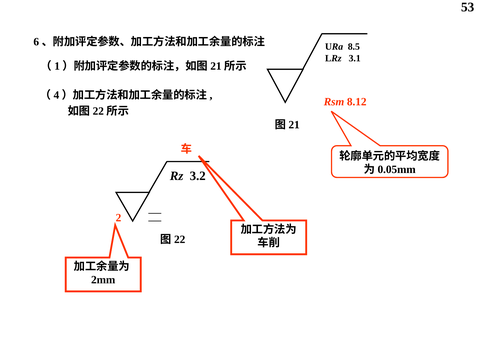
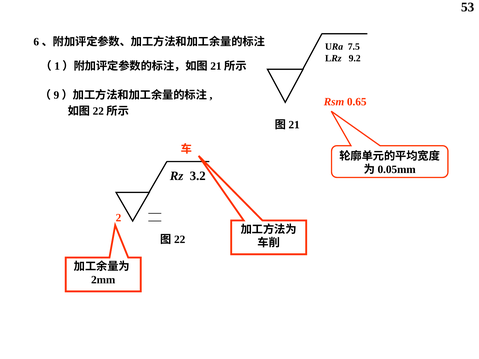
8.5: 8.5 -> 7.5 (354, 47)
3.1: 3.1 -> 9.2 (355, 58)
4: 4 -> 9 (56, 95)
8.12: 8.12 -> 0.65 (357, 102)
